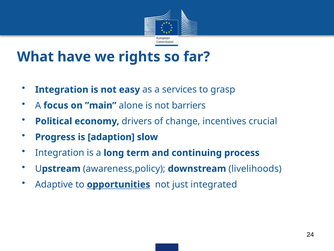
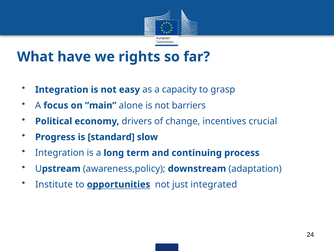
services: services -> capacity (179, 89)
adaption: adaption -> standard (111, 137)
livelihoods: livelihoods -> adaptation (255, 168)
Adaptive: Adaptive -> Institute (54, 184)
